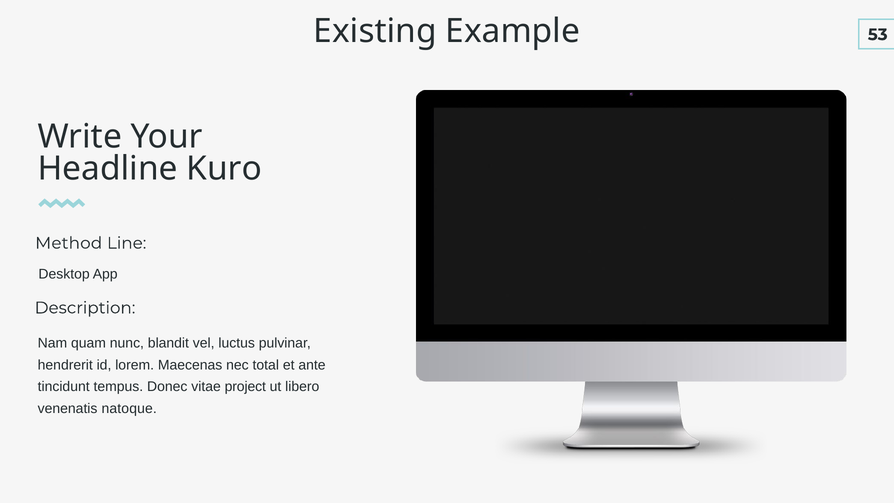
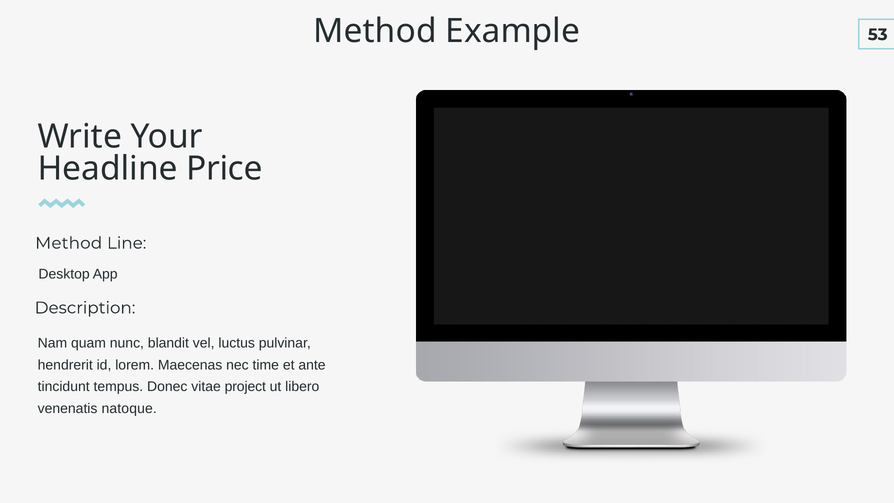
Existing: Existing -> Method (375, 31)
Kuro: Kuro -> Price (224, 169)
total: total -> time (266, 365)
